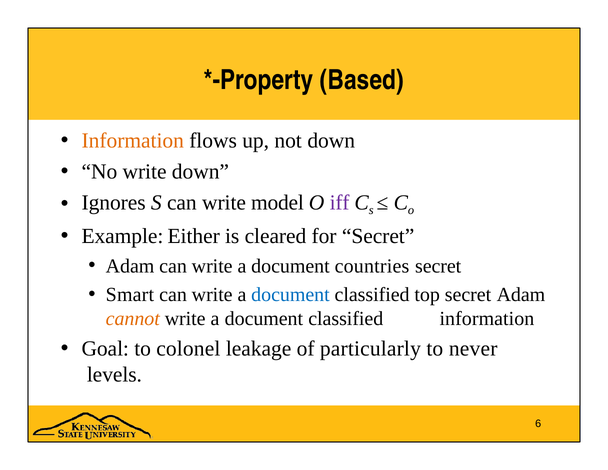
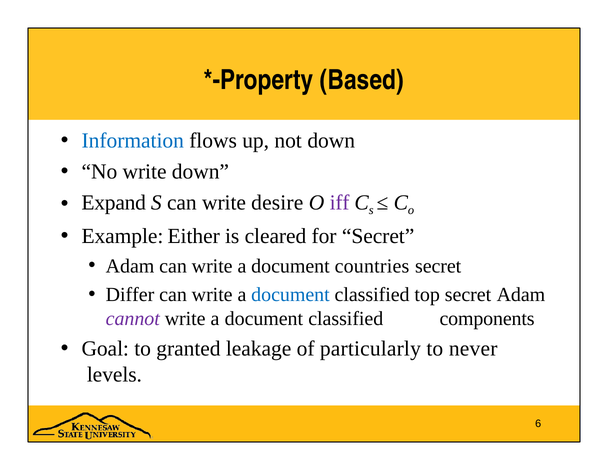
Information colour: orange -> blue (133, 141)
Ignores: Ignores -> Expand (114, 203)
model: model -> desire (277, 203)
Smart: Smart -> Differ (130, 295)
cannot colour: orange -> purple (133, 319)
classified information: information -> components (487, 319)
colonel: colonel -> granted (188, 349)
